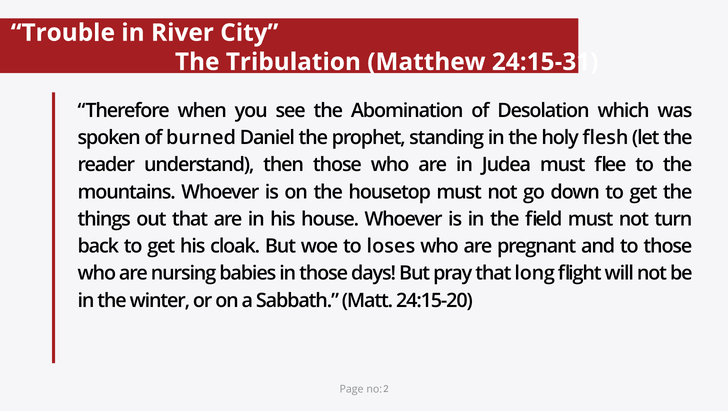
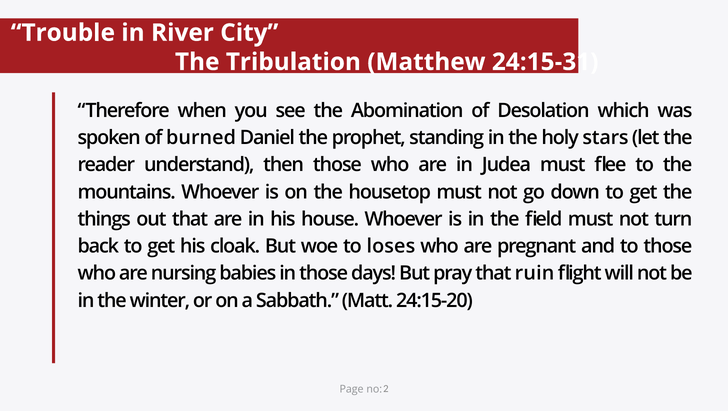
flesh: flesh -> stars (606, 138)
long: long -> ruin (535, 273)
